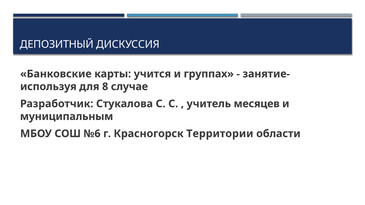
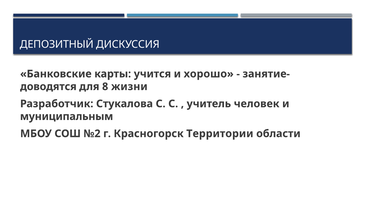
группах: группах -> хорошо (209, 74)
используя: используя -> доводятся (48, 87)
случае: случае -> жизни (129, 87)
месяцев: месяцев -> человек (257, 104)
№6: №6 -> №2 (92, 134)
